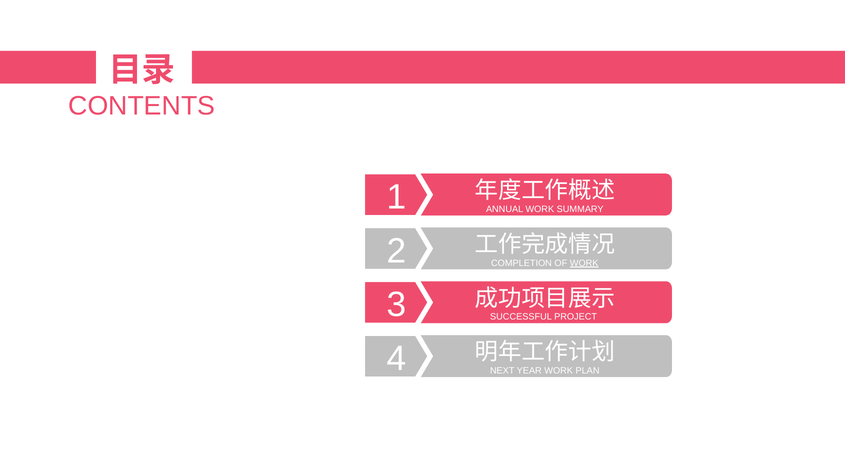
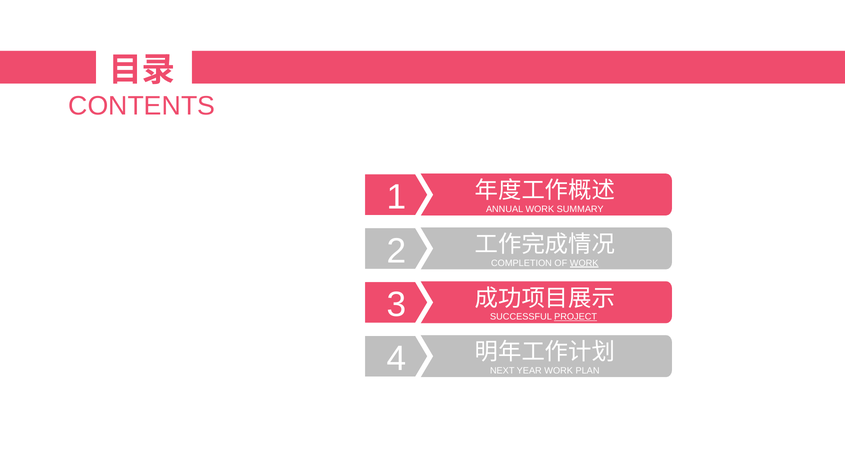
PROJECT underline: none -> present (576, 317)
